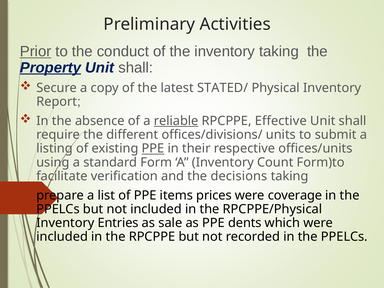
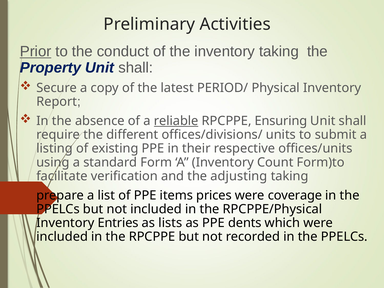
Property underline: present -> none (50, 68)
STATED/: STATED/ -> PERIOD/ (223, 88)
Effective: Effective -> Ensuring (281, 121)
PPE underline: present -> none (153, 149)
decisions: decisions -> adjusting (239, 176)
sale: sale -> lists (170, 223)
